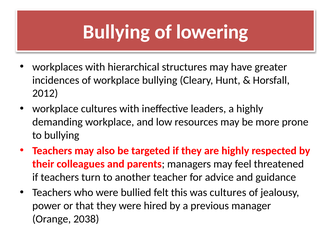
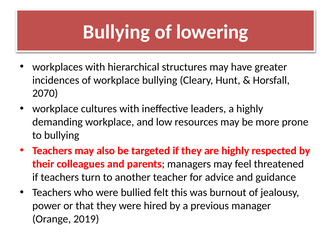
2012: 2012 -> 2070 (45, 93)
was cultures: cultures -> burnout (228, 193)
2038: 2038 -> 2019 (86, 219)
